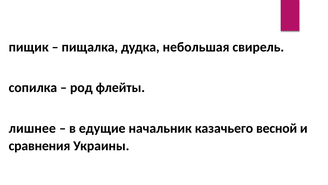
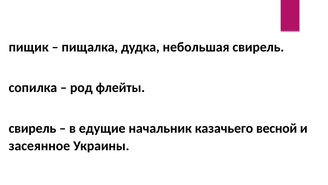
лишнее: лишнее -> свирель (32, 128)
сравнения: сравнения -> засеянное (39, 146)
